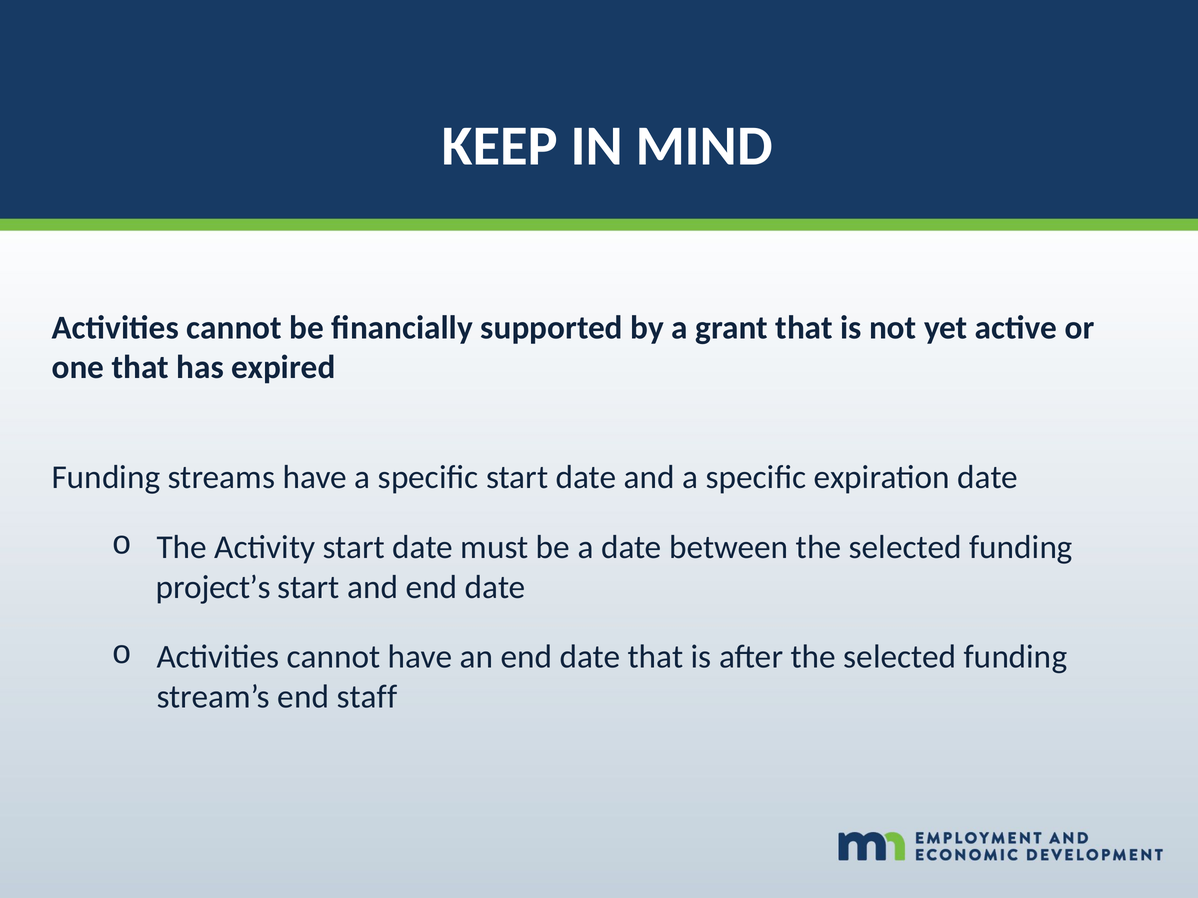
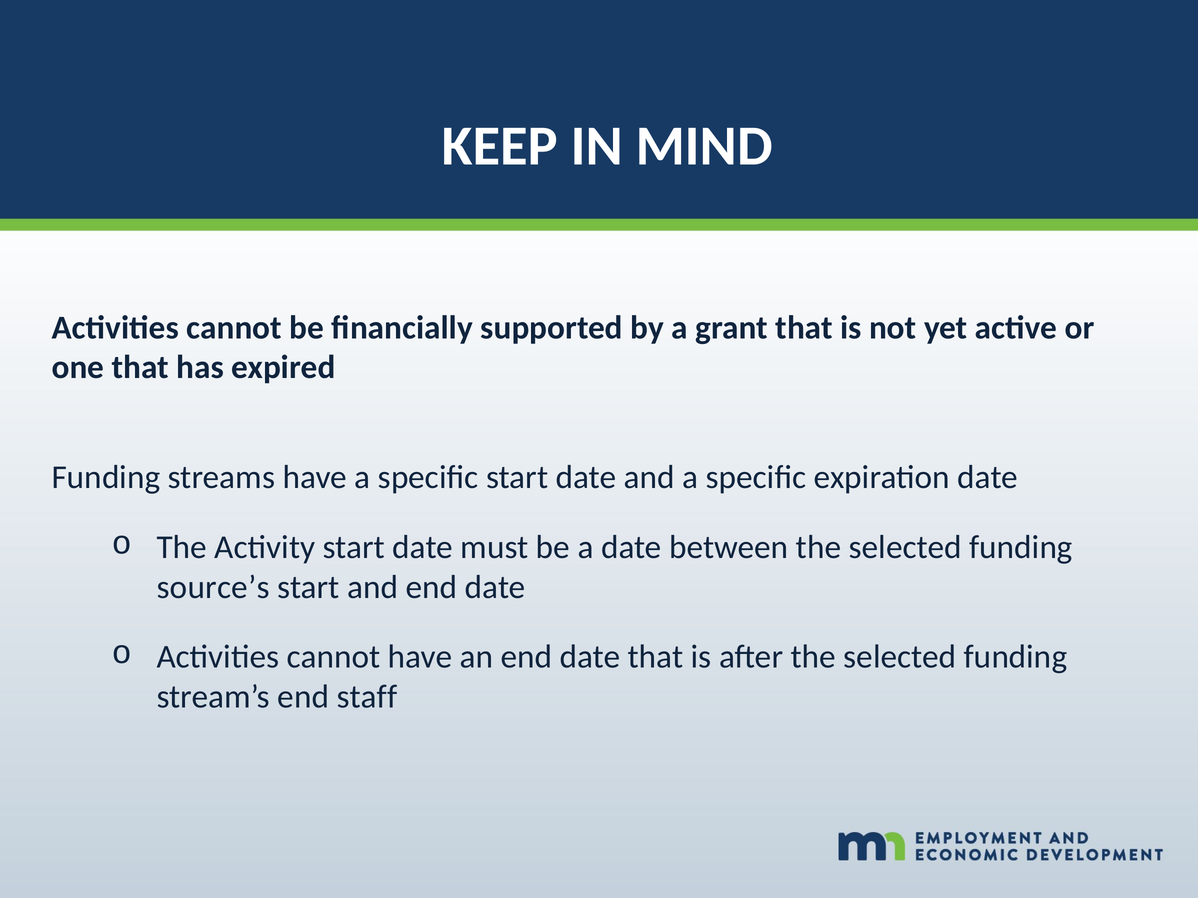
project’s: project’s -> source’s (213, 587)
